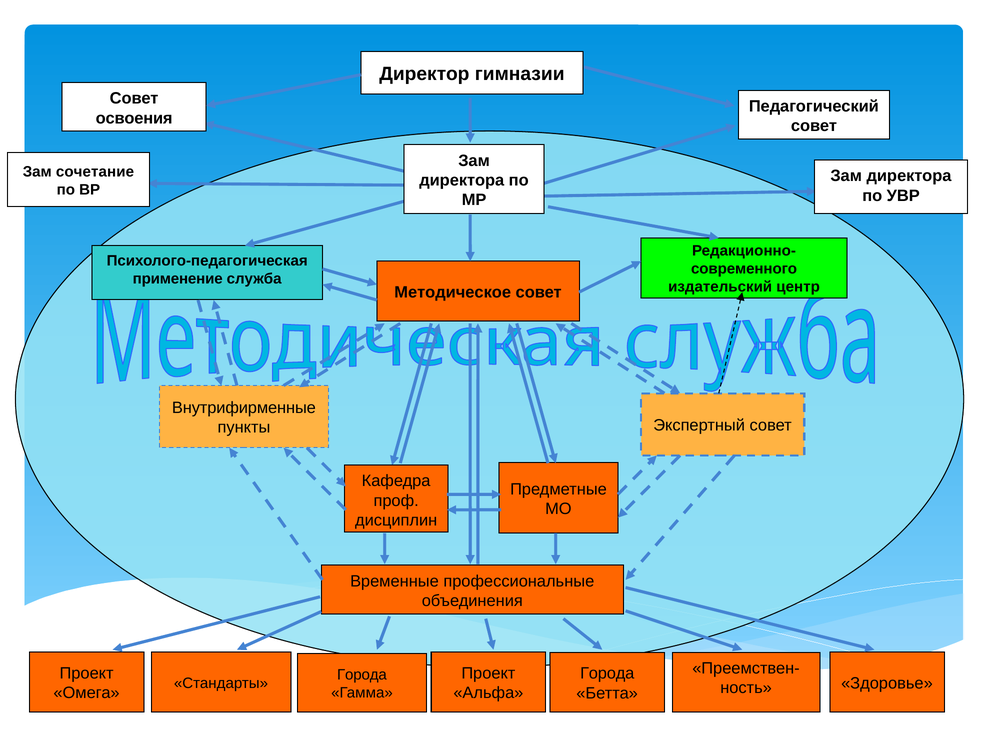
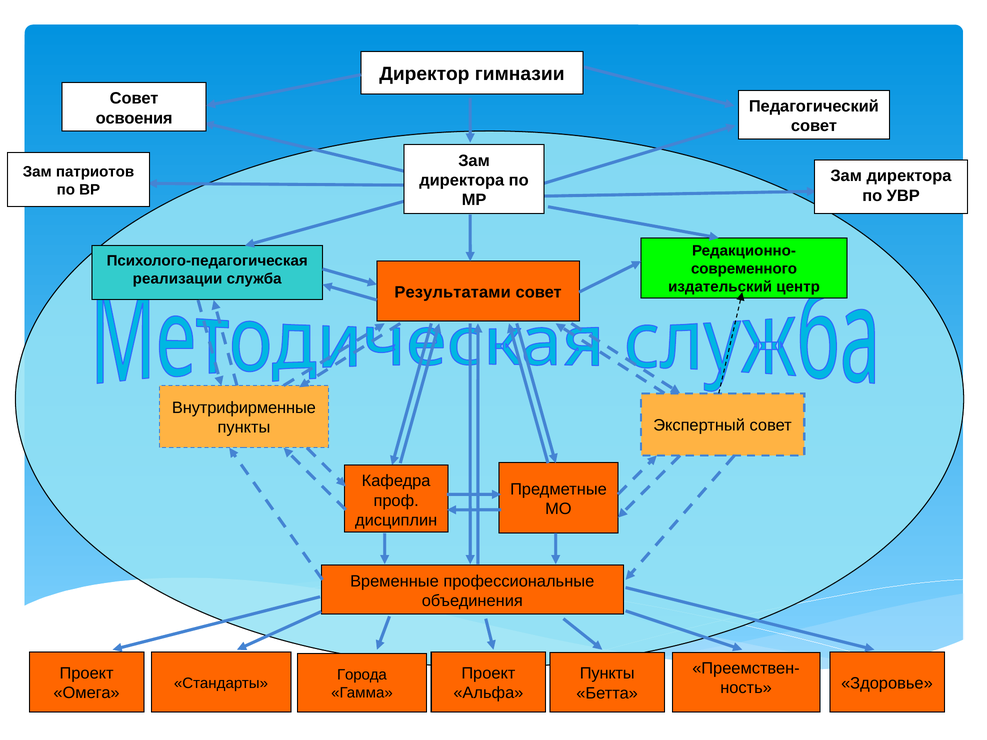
сочетание: сочетание -> патриотов (95, 172)
применение: применение -> реализации (178, 279)
Методическое: Методическое -> Результатами (453, 292)
Города: Города -> Пункты (607, 674)
